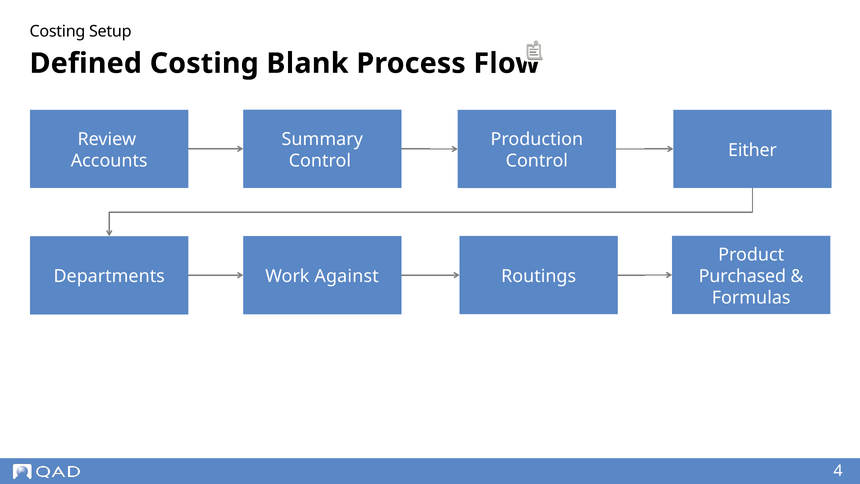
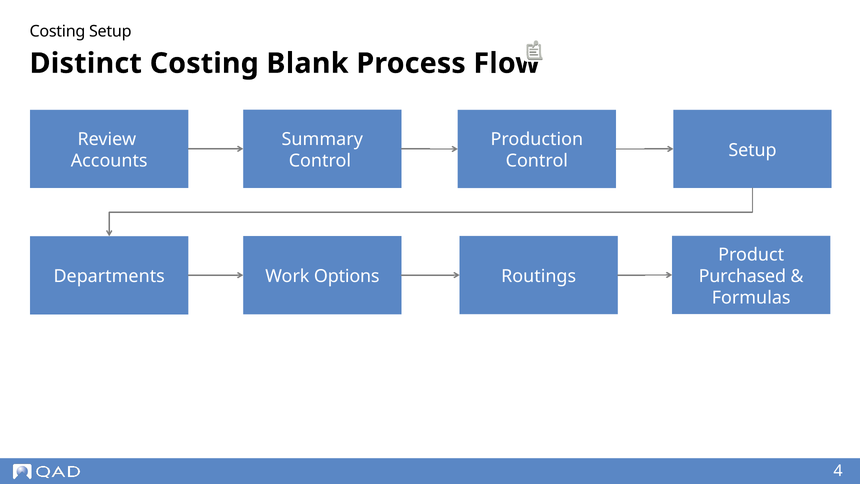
Defined: Defined -> Distinct (86, 63)
Either: Either -> Setup (752, 150)
Against: Against -> Options (347, 276)
